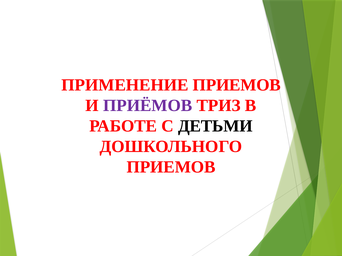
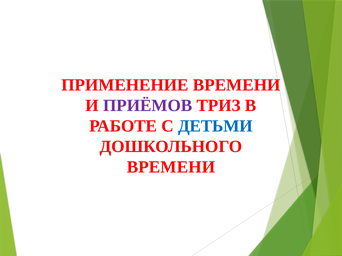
ПРИМЕНЕНИЕ ПРИЕМОВ: ПРИЕМОВ -> ВРЕМЕНИ (237, 85)
ДЕТЬМИ colour: black -> blue (215, 126)
ПРИЕМОВ: ПРИЕМОВ -> ВРЕМЕНИ (171, 167)
